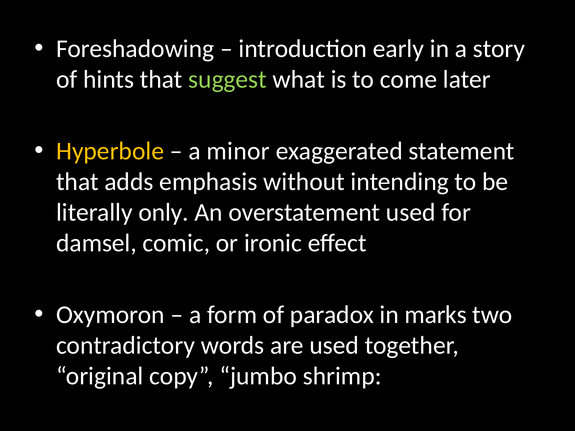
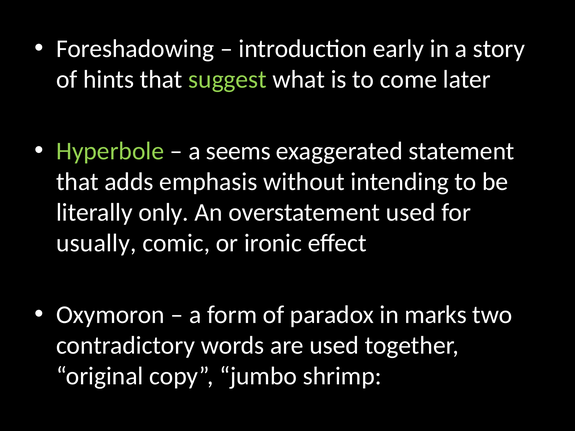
Hyperbole colour: yellow -> light green (110, 151)
minor: minor -> seems (238, 151)
damsel: damsel -> usually (96, 243)
